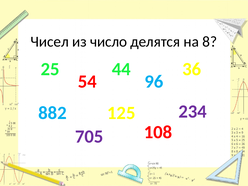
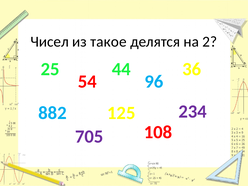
число: число -> такое (108, 42)
8: 8 -> 2 (210, 42)
